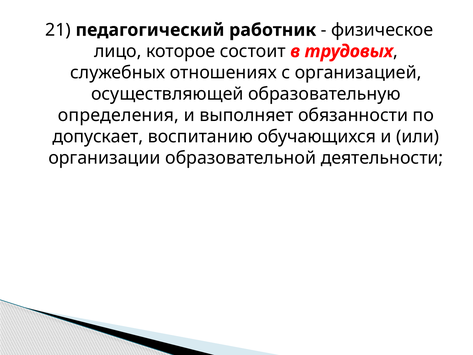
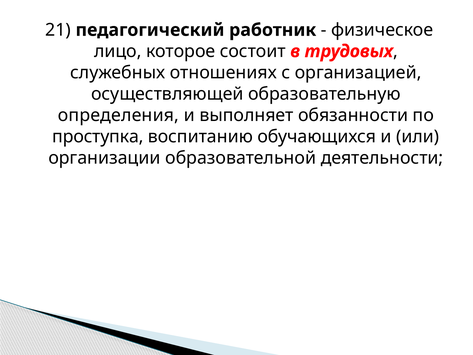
допускает: допускает -> проступка (98, 137)
